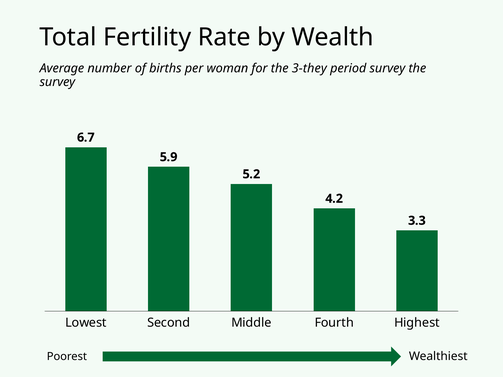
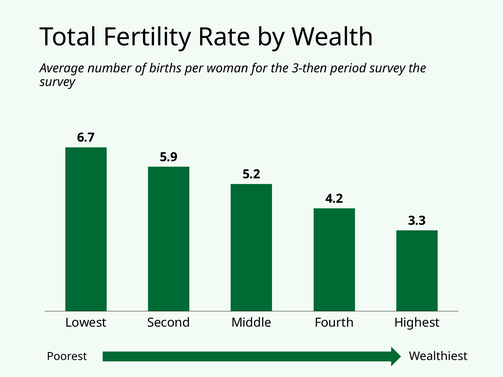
3-they: 3-they -> 3-then (309, 68)
